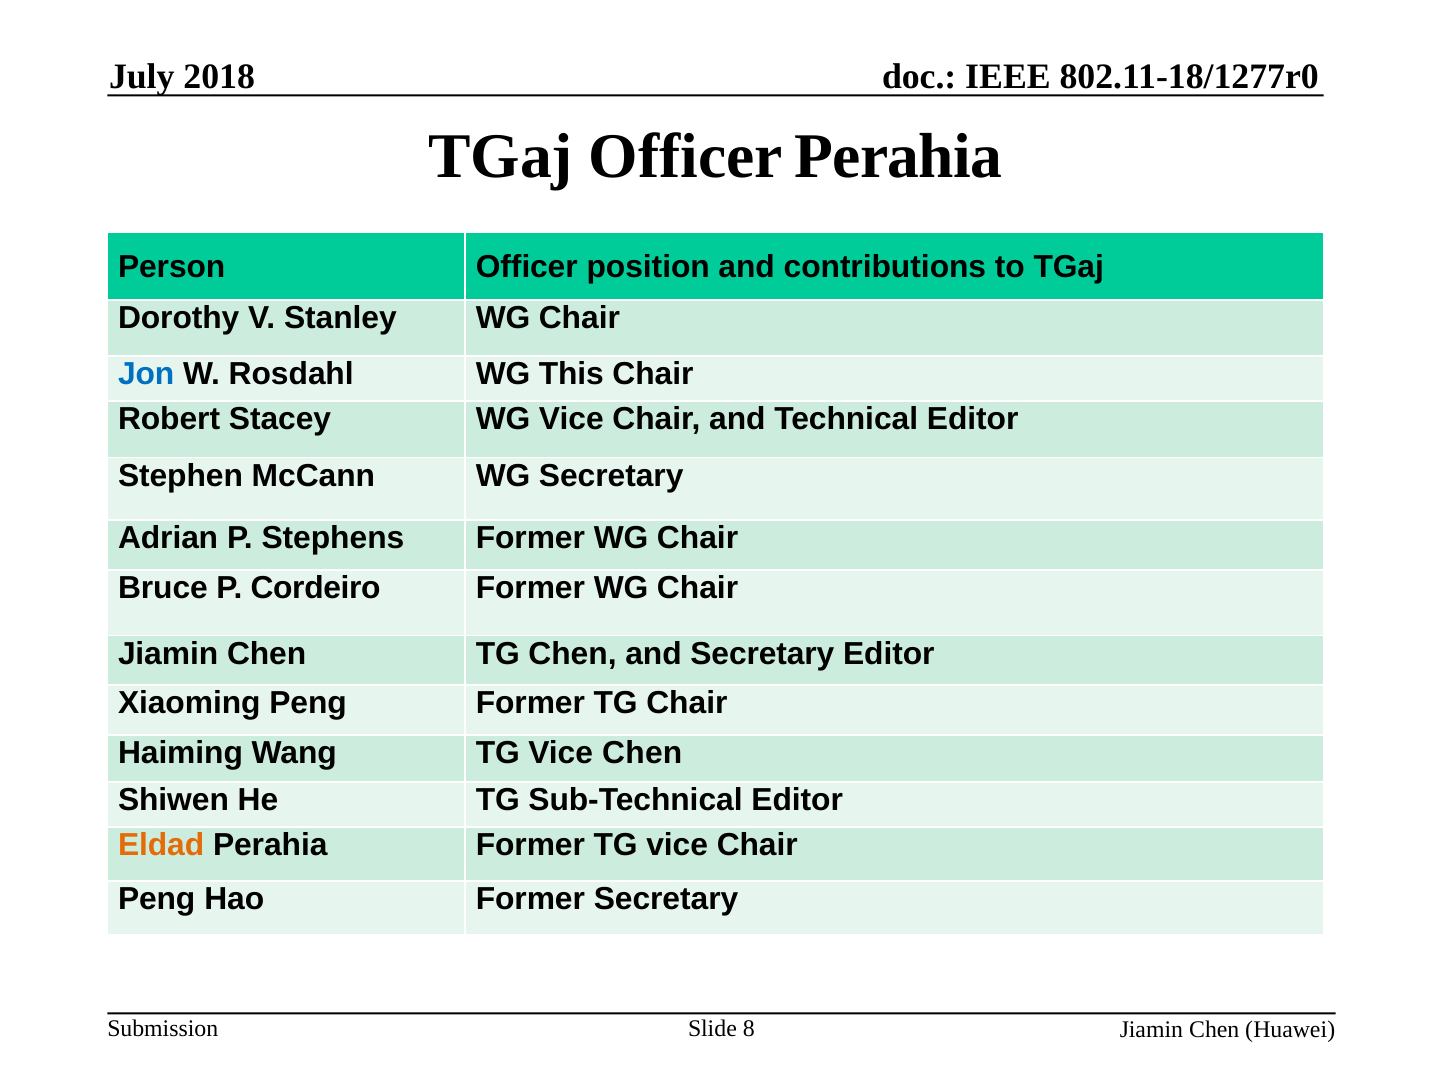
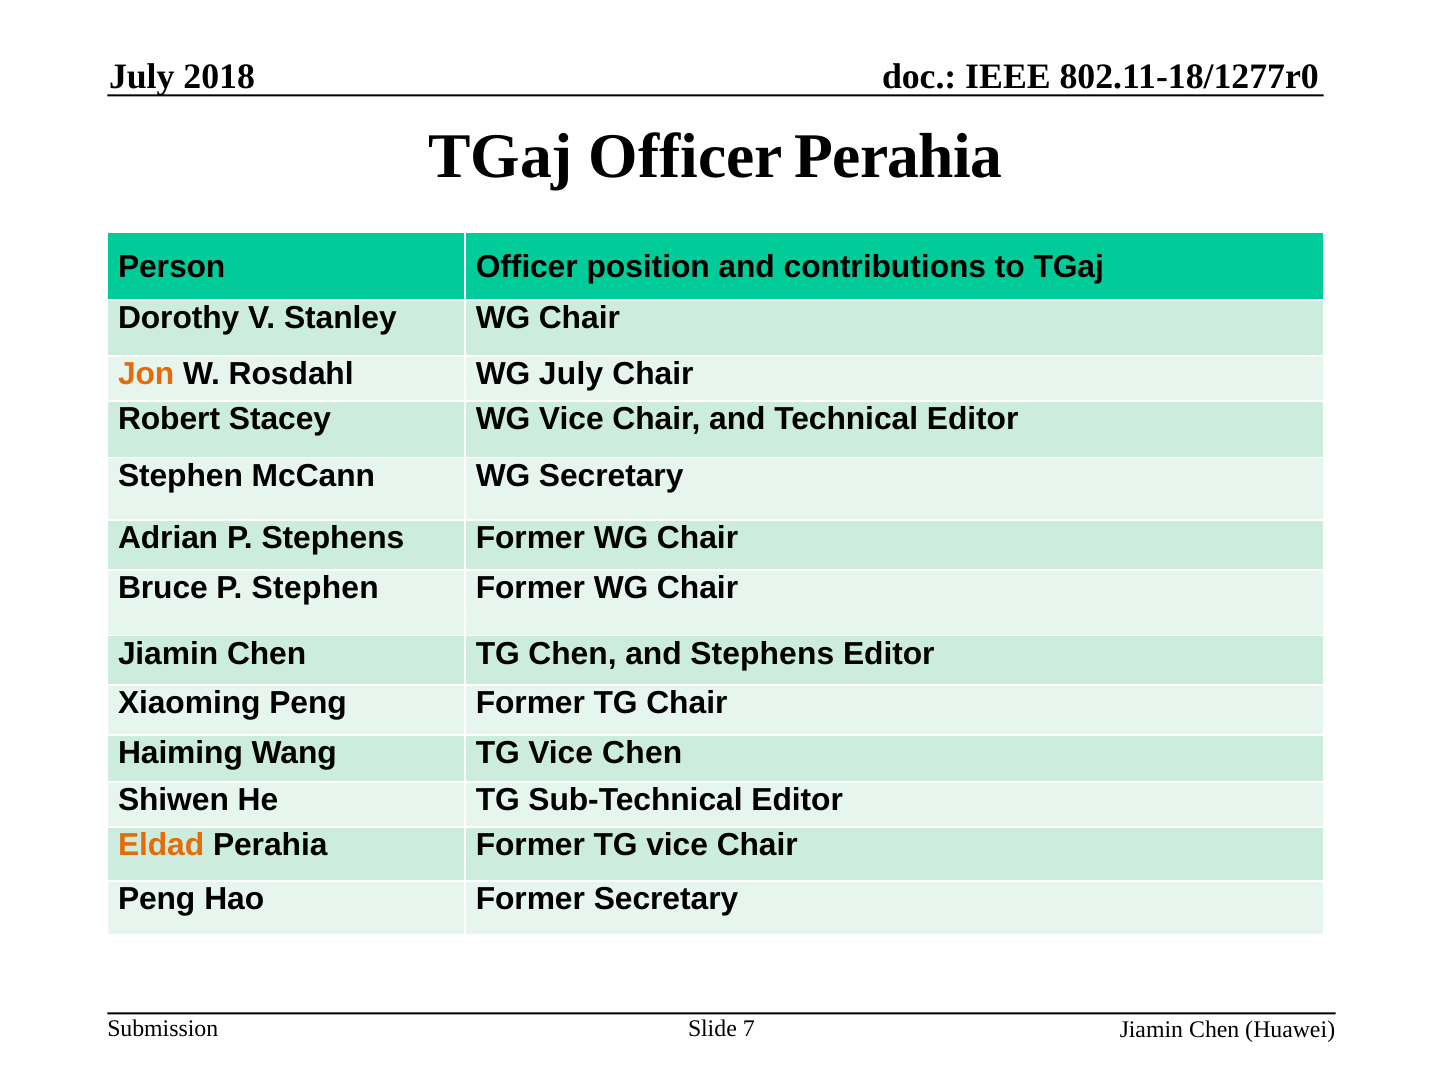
Jon colour: blue -> orange (146, 374)
WG This: This -> July (571, 374)
P Cordeiro: Cordeiro -> Stephen (315, 588)
and Secretary: Secretary -> Stephens (762, 654)
8: 8 -> 7 (749, 1029)
